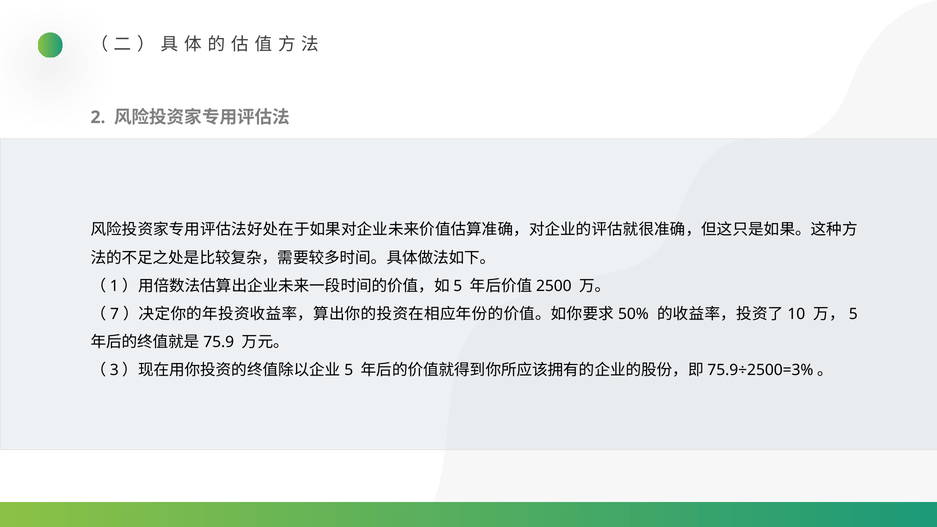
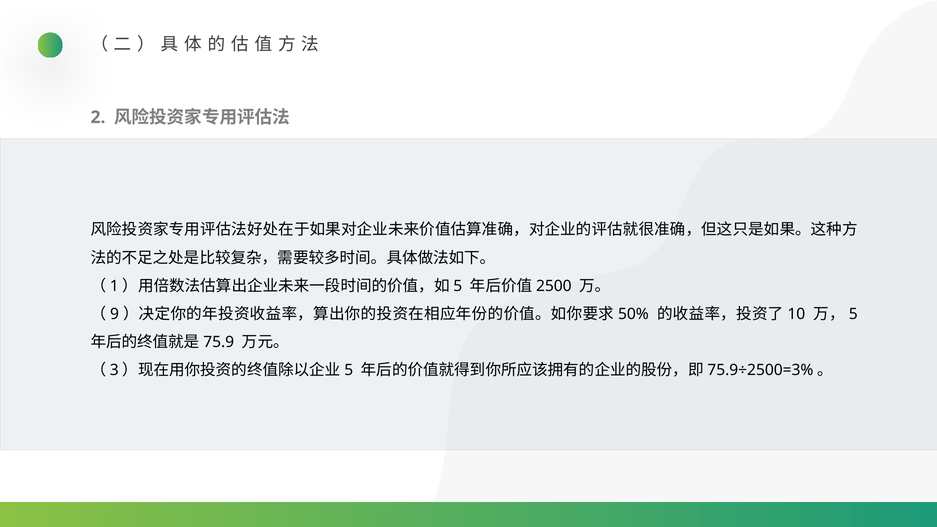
7: 7 -> 9 (115, 314)
